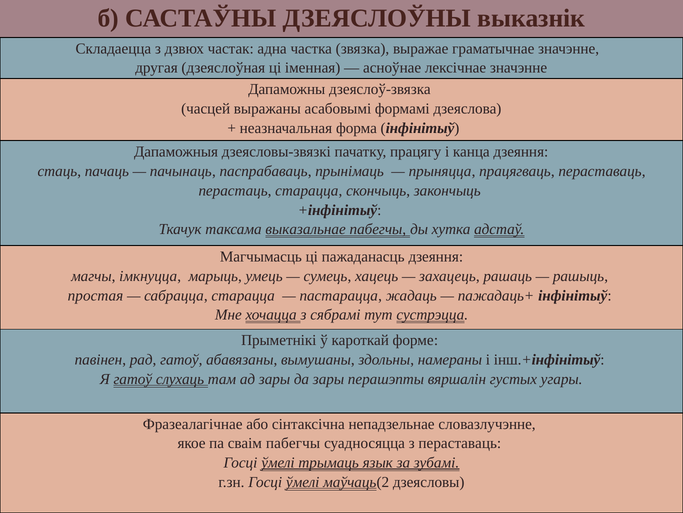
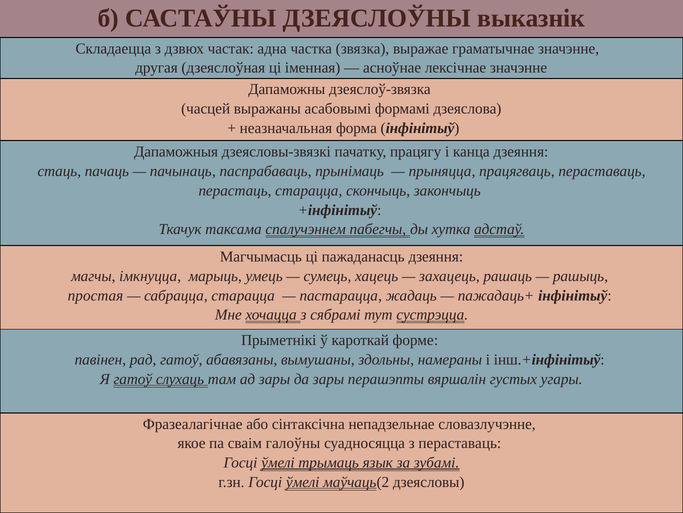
выказальнае: выказальнае -> спалучэннем (306, 229)
сваім пабегчы: пабегчы -> галоўны (293, 443)
